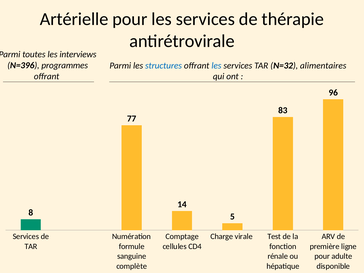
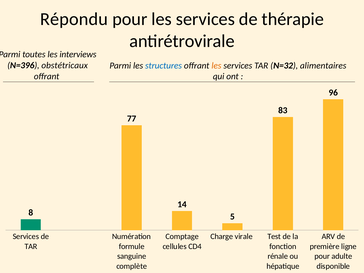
Artérielle: Artérielle -> Répondu (74, 19)
programmes: programmes -> obstétricaux (65, 65)
les colour: blue -> orange (216, 66)
